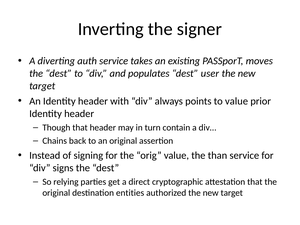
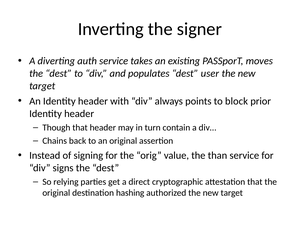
to value: value -> block (237, 101)
entities: entities -> hashing (130, 193)
